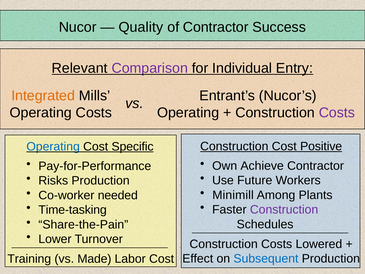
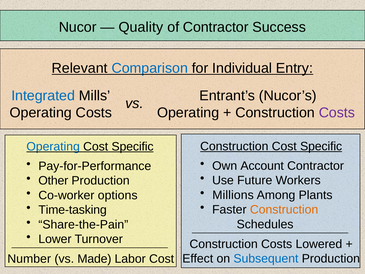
Comparison colour: purple -> blue (150, 68)
Integrated colour: orange -> blue (43, 96)
Construction Cost Positive: Positive -> Specific (321, 146)
Achieve: Achieve -> Account (262, 166)
Risks: Risks -> Other (53, 180)
Minimill: Minimill -> Millions (233, 195)
needed: needed -> options (118, 195)
Construction colour: purple -> orange (284, 209)
Training: Training -> Number (29, 259)
